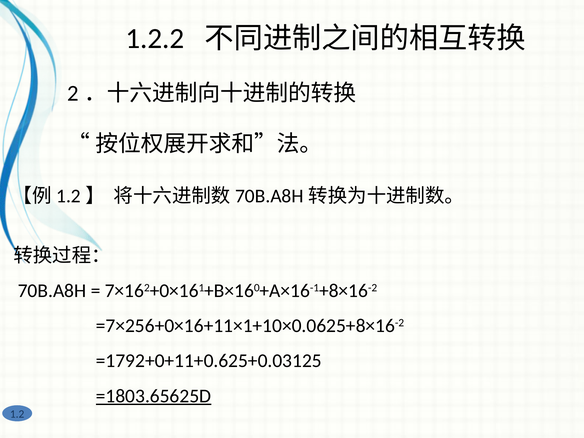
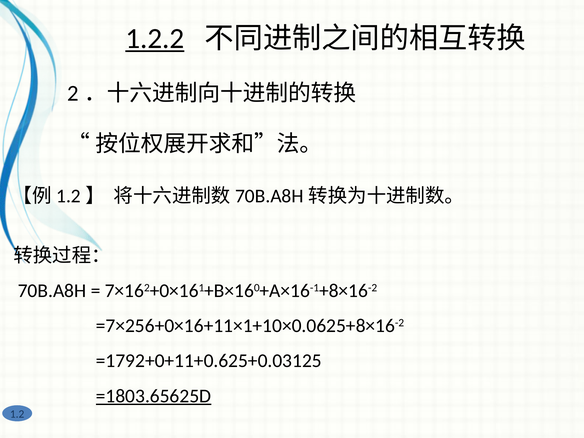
1.2.2 underline: none -> present (155, 39)
